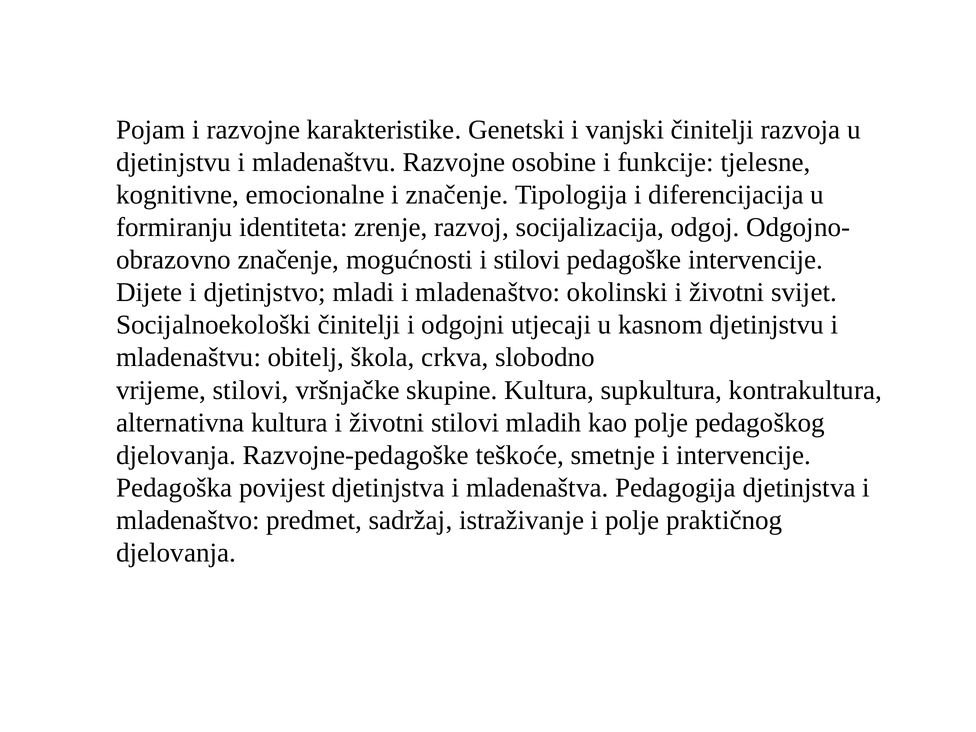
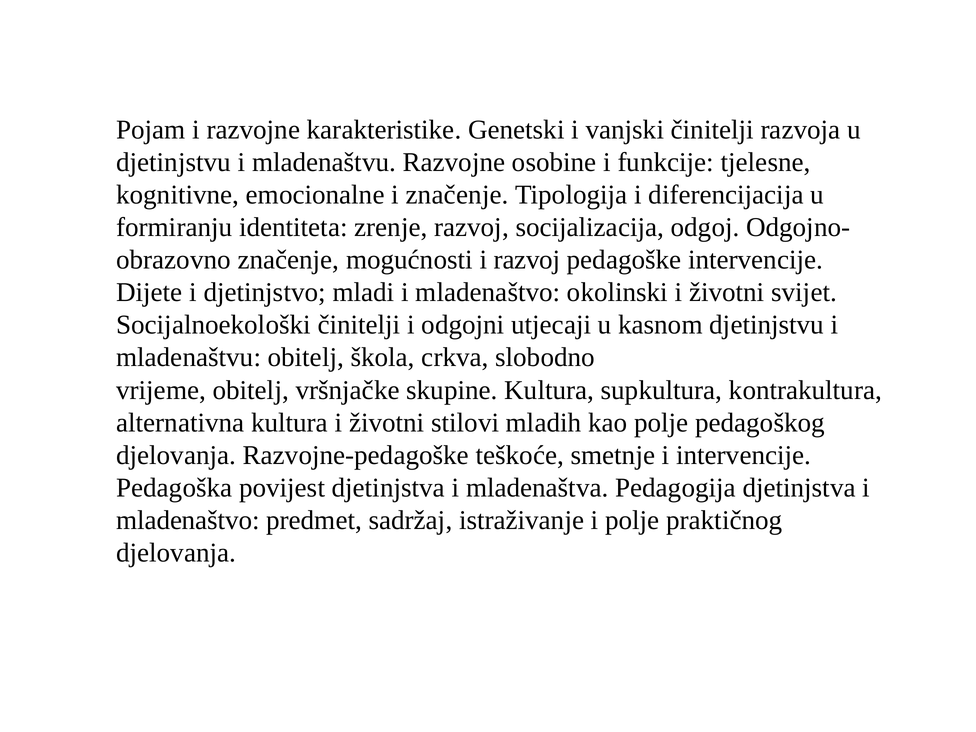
i stilovi: stilovi -> razvoj (527, 260)
vrijeme stilovi: stilovi -> obitelj (251, 390)
